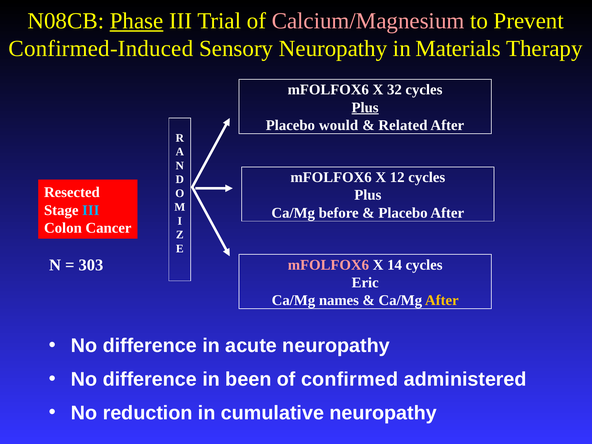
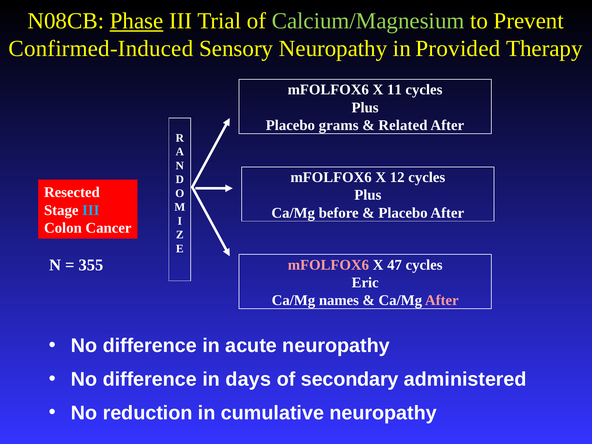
Calcium/Magnesium colour: pink -> light green (368, 21)
Materials: Materials -> Provided (458, 49)
32: 32 -> 11 (394, 90)
Plus underline: present -> none (365, 108)
would: would -> grams (339, 125)
303: 303 -> 355 (91, 265)
14: 14 -> 47 (395, 265)
After colour: yellow -> pink (442, 300)
been: been -> days (248, 379)
confirmed: confirmed -> secondary (350, 379)
